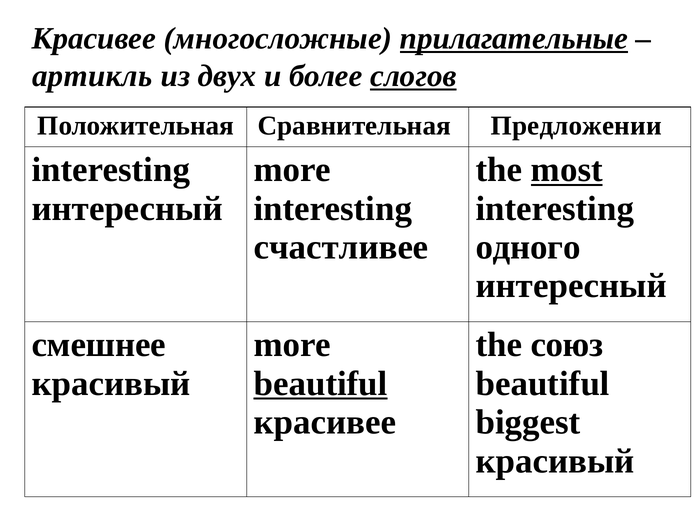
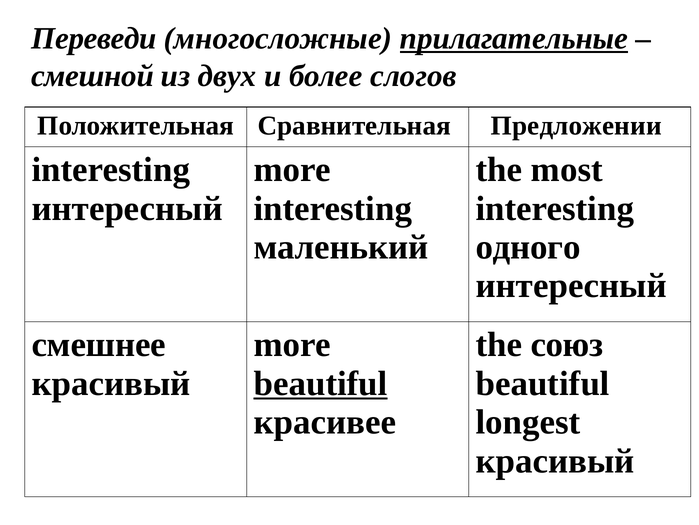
Красивее: Красивее -> Переведи (94, 39)
артикль: артикль -> смешной (92, 76)
слогов underline: present -> none (413, 76)
most underline: present -> none (567, 170)
счастливее: счастливее -> маленький (341, 247)
biggest: biggest -> longest (528, 422)
